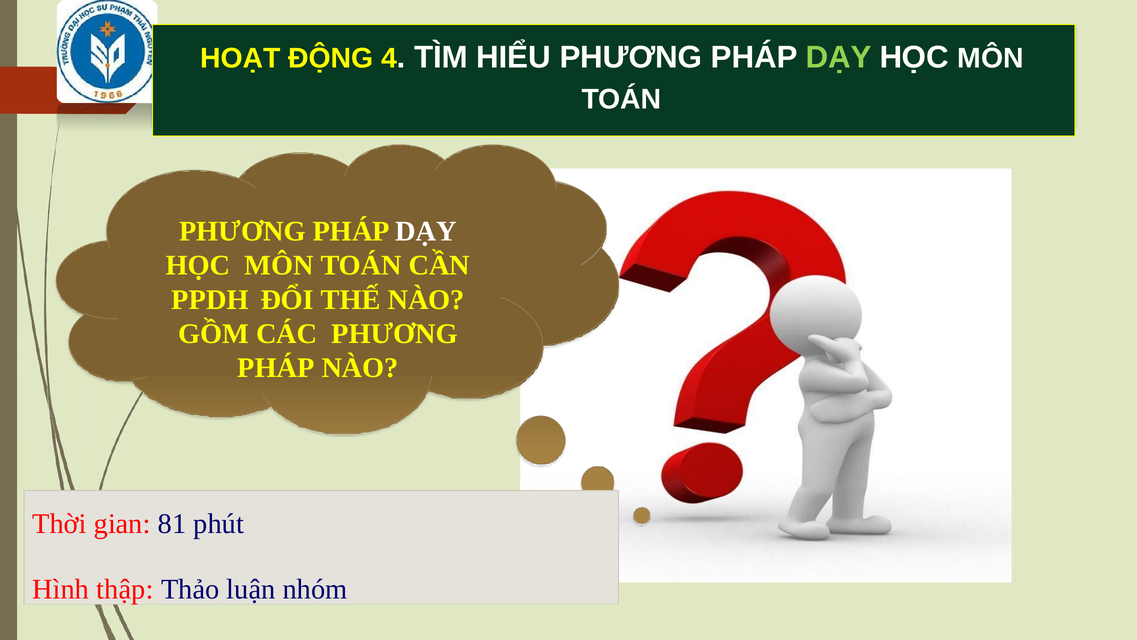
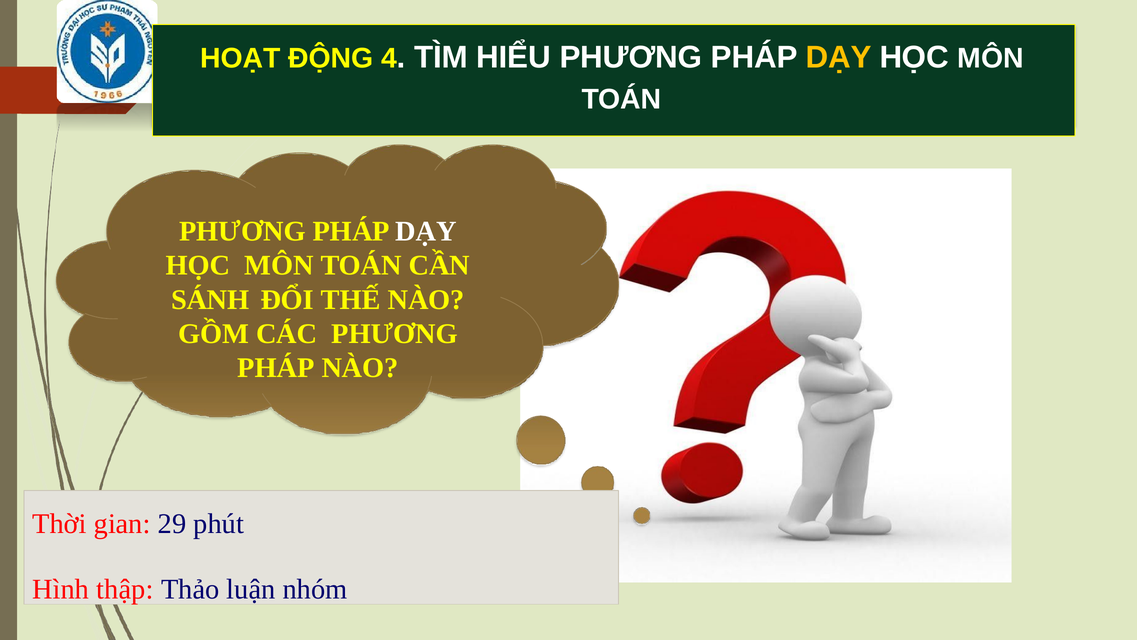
DẠY colour: light green -> yellow (839, 57)
PPDH: PPDH -> SÁNH (210, 299)
81: 81 -> 29 (172, 524)
